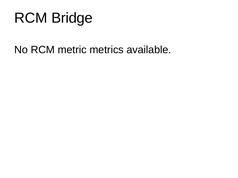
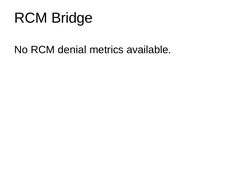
metric: metric -> denial (72, 50)
